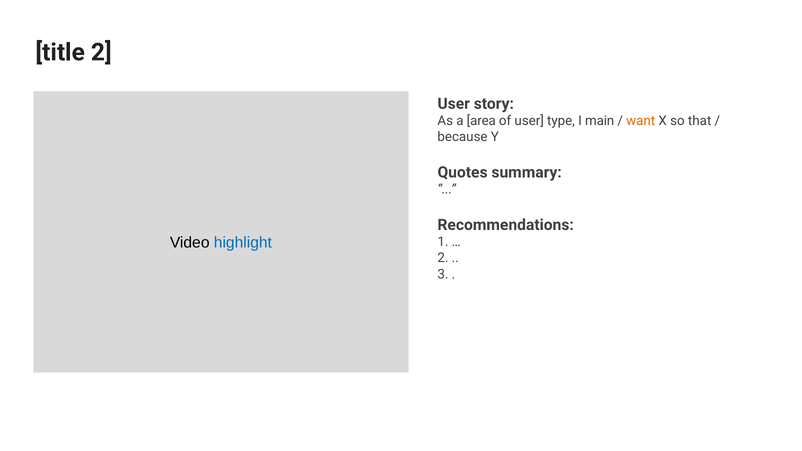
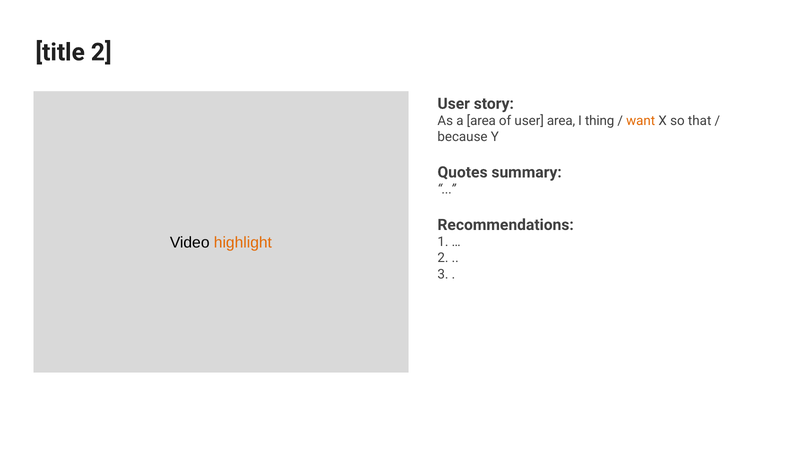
user type: type -> area (561, 121)
main: main -> thing (600, 121)
highlight colour: blue -> orange (243, 242)
